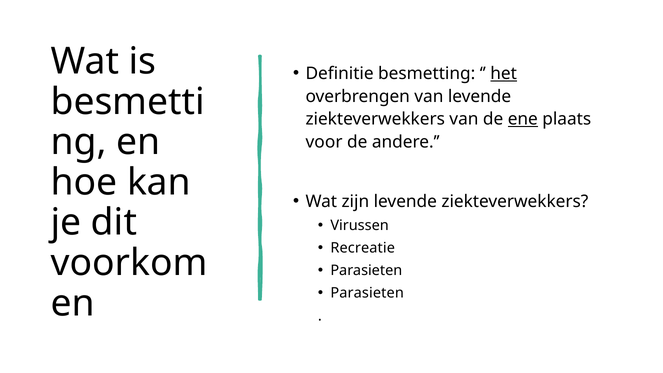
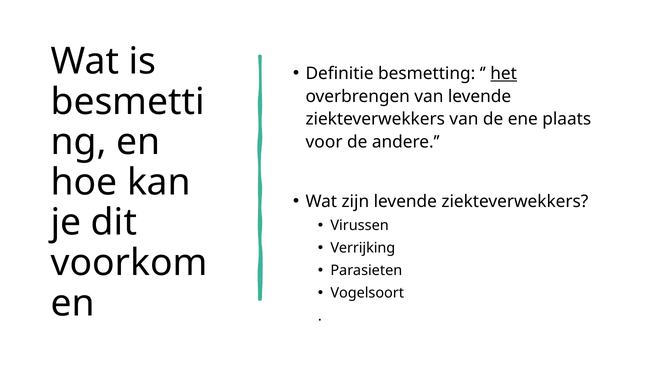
ene underline: present -> none (523, 119)
Recreatie: Recreatie -> Verrijking (363, 248)
Parasieten: Parasieten -> Vogelsoort (367, 293)
